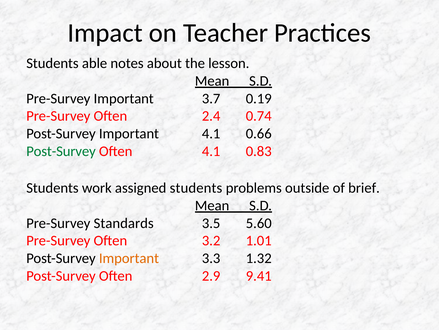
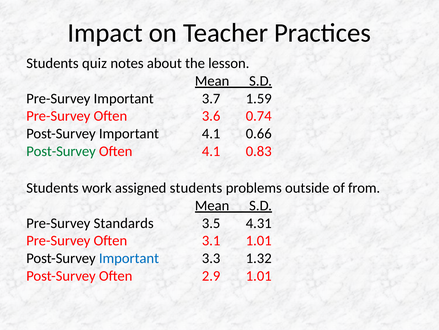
able: able -> quiz (94, 63)
0.19: 0.19 -> 1.59 (259, 98)
2.4: 2.4 -> 3.6 (211, 116)
brief: brief -> from (364, 188)
5.60: 5.60 -> 4.31 (259, 223)
3.2: 3.2 -> 3.1 (211, 240)
Important colour: orange -> blue (129, 258)
2.9 9.41: 9.41 -> 1.01 (259, 275)
